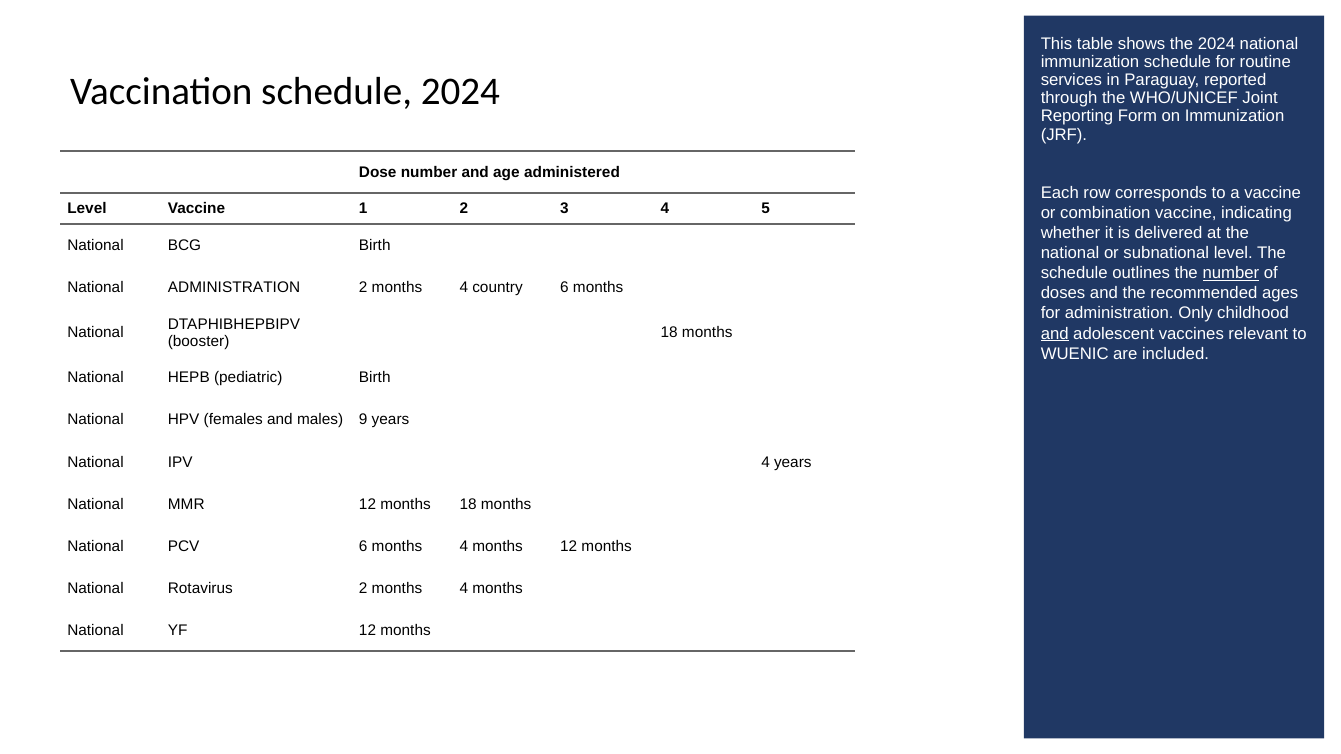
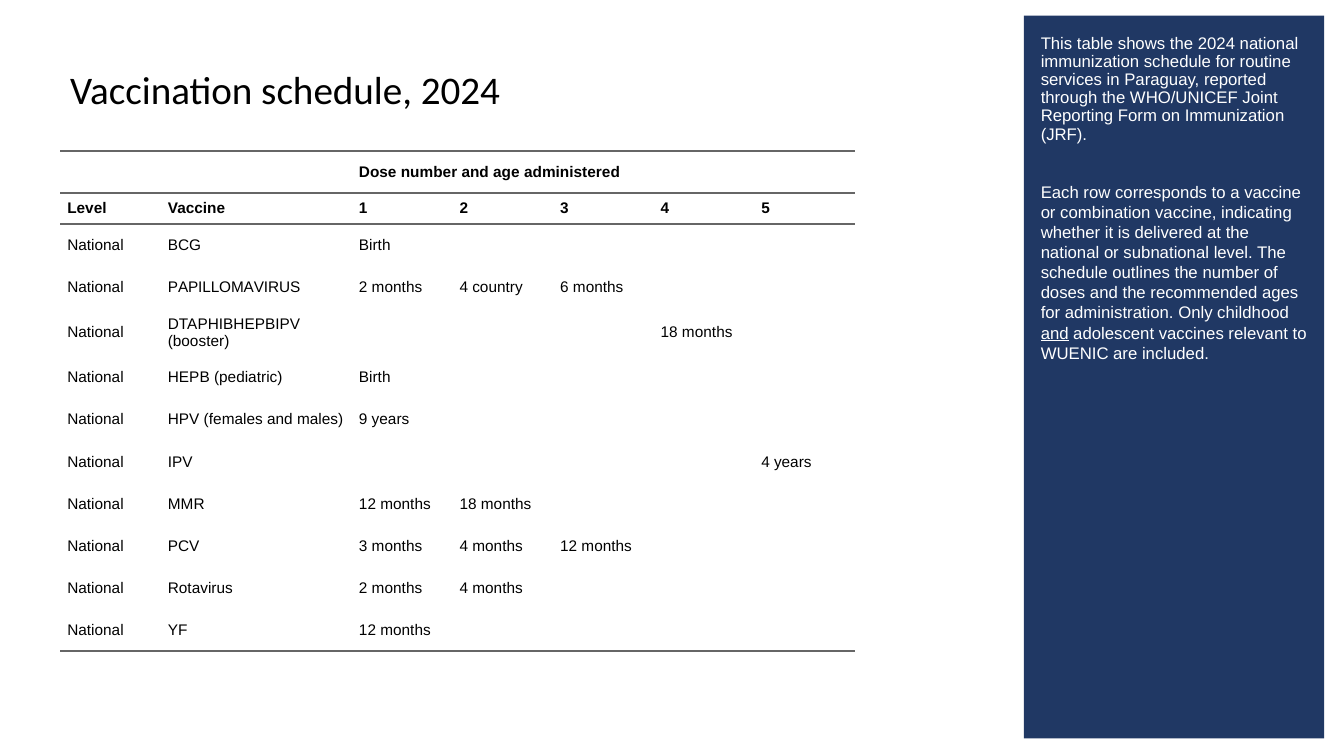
number underline: present -> none (1231, 273)
National ADMINISTRATION: ADMINISTRATION -> PAPILLOMAVIRUS (234, 288)
PCV 6: 6 -> 3 (363, 546)
